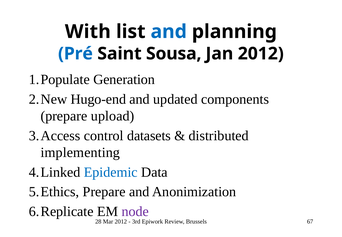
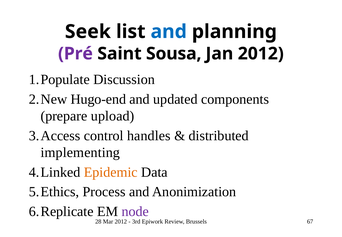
With: With -> Seek (88, 32)
Pré colour: blue -> purple (75, 54)
Generation: Generation -> Discussion (124, 79)
datasets: datasets -> handles (149, 136)
Epidemic colour: blue -> orange (111, 172)
Prepare: Prepare -> Process (104, 192)
